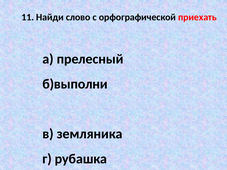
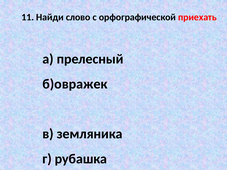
б)выполни: б)выполни -> б)овражек (75, 84)
